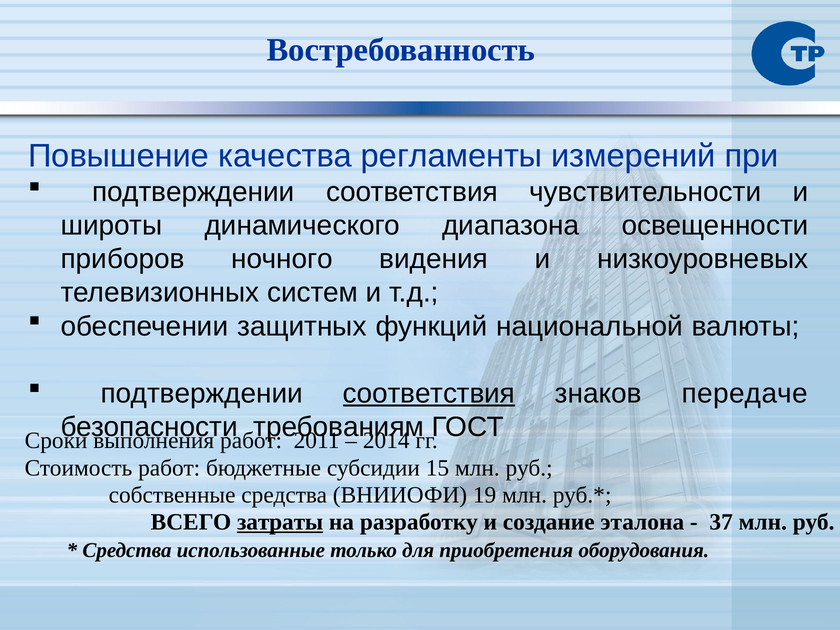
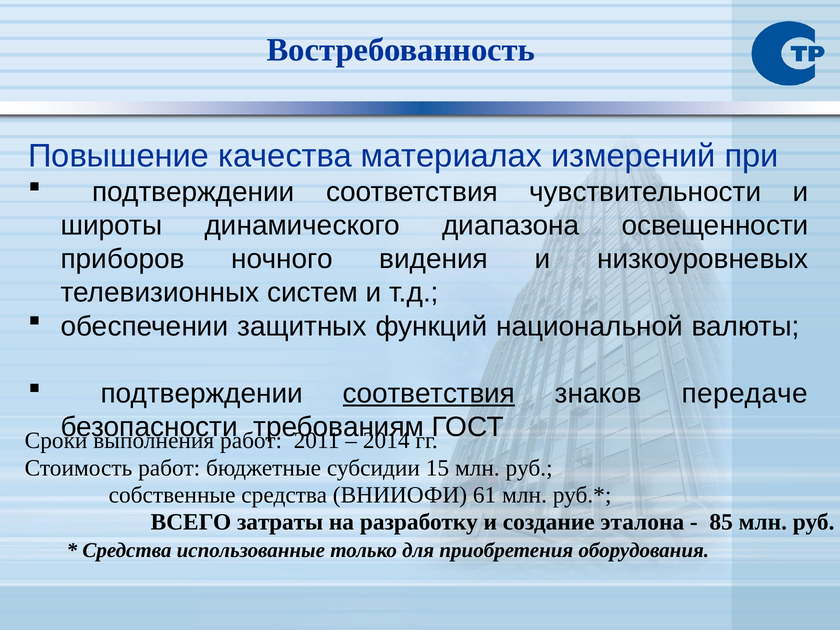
регламенты: регламенты -> материалах (452, 156)
19: 19 -> 61 (485, 495)
затраты underline: present -> none (280, 522)
37: 37 -> 85 (721, 522)
